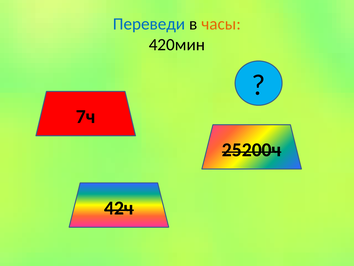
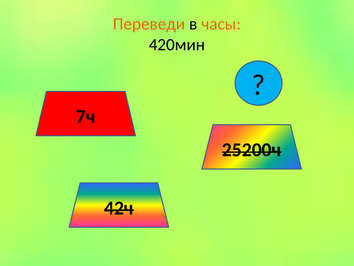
Переведи colour: blue -> orange (149, 24)
